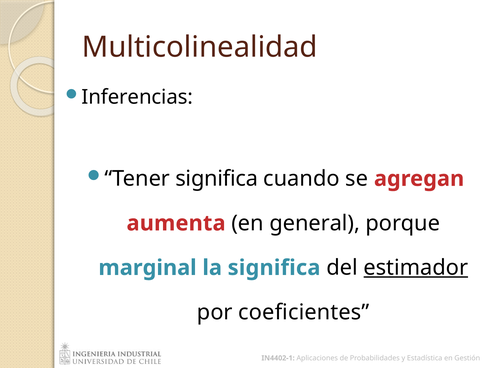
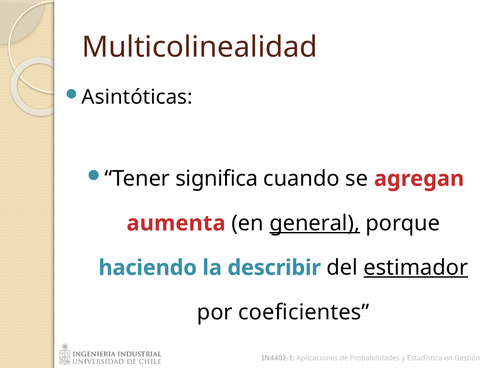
Inferencias: Inferencias -> Asintóticas (137, 97)
general underline: none -> present (315, 223)
marginal: marginal -> haciendo (148, 268)
la significa: significa -> describir (274, 268)
